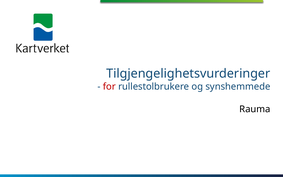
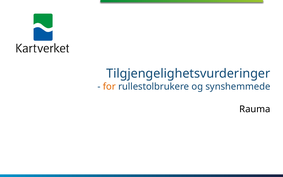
for colour: red -> orange (109, 86)
